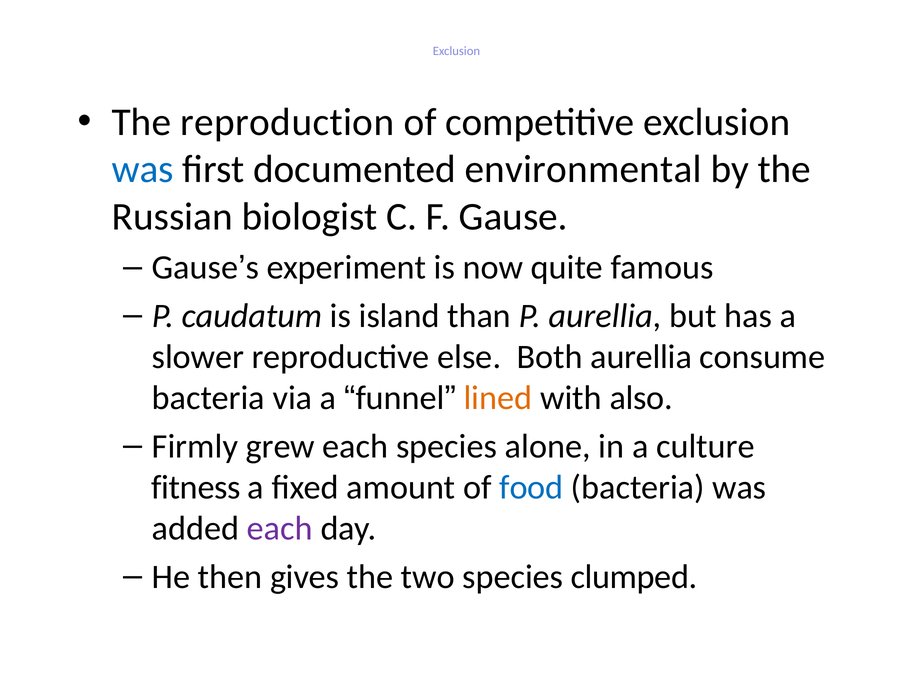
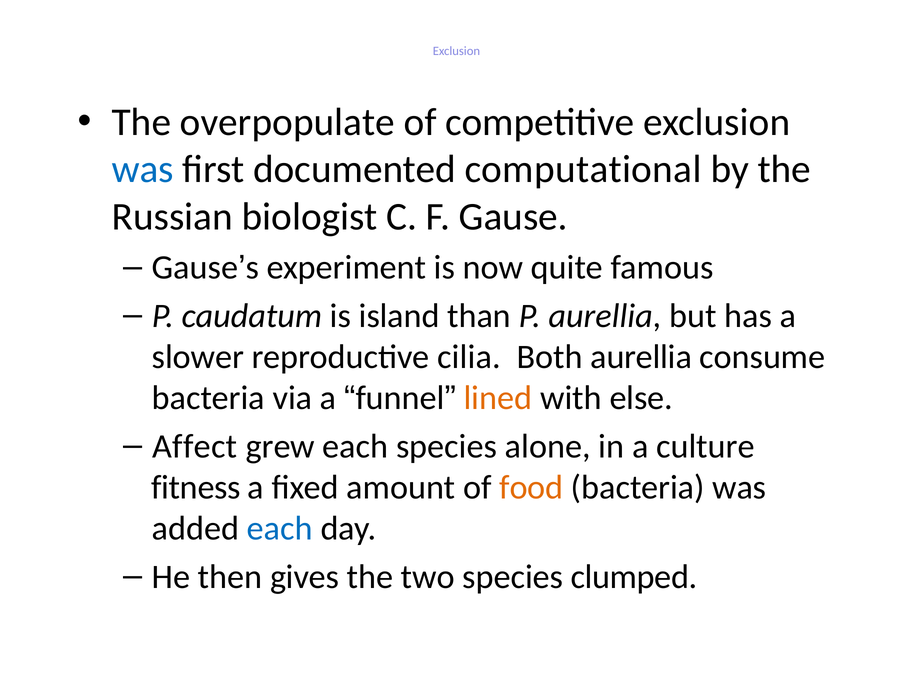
reproduction: reproduction -> overpopulate (287, 122)
environmental: environmental -> computational (583, 169)
else: else -> cilia (469, 357)
also: also -> else (641, 398)
Firmly: Firmly -> Affect (195, 446)
food colour: blue -> orange (531, 487)
each colour: purple -> blue (280, 528)
